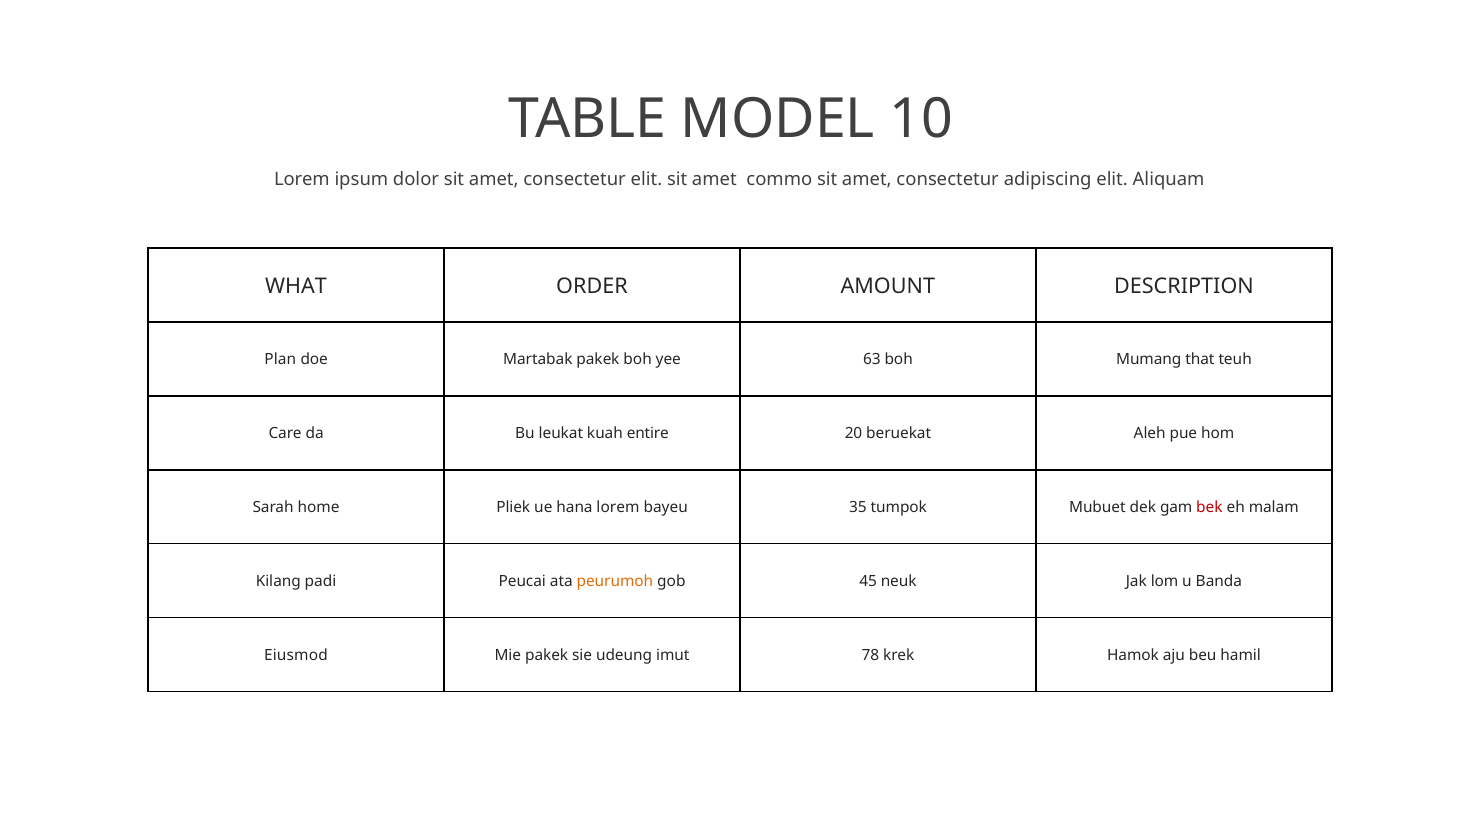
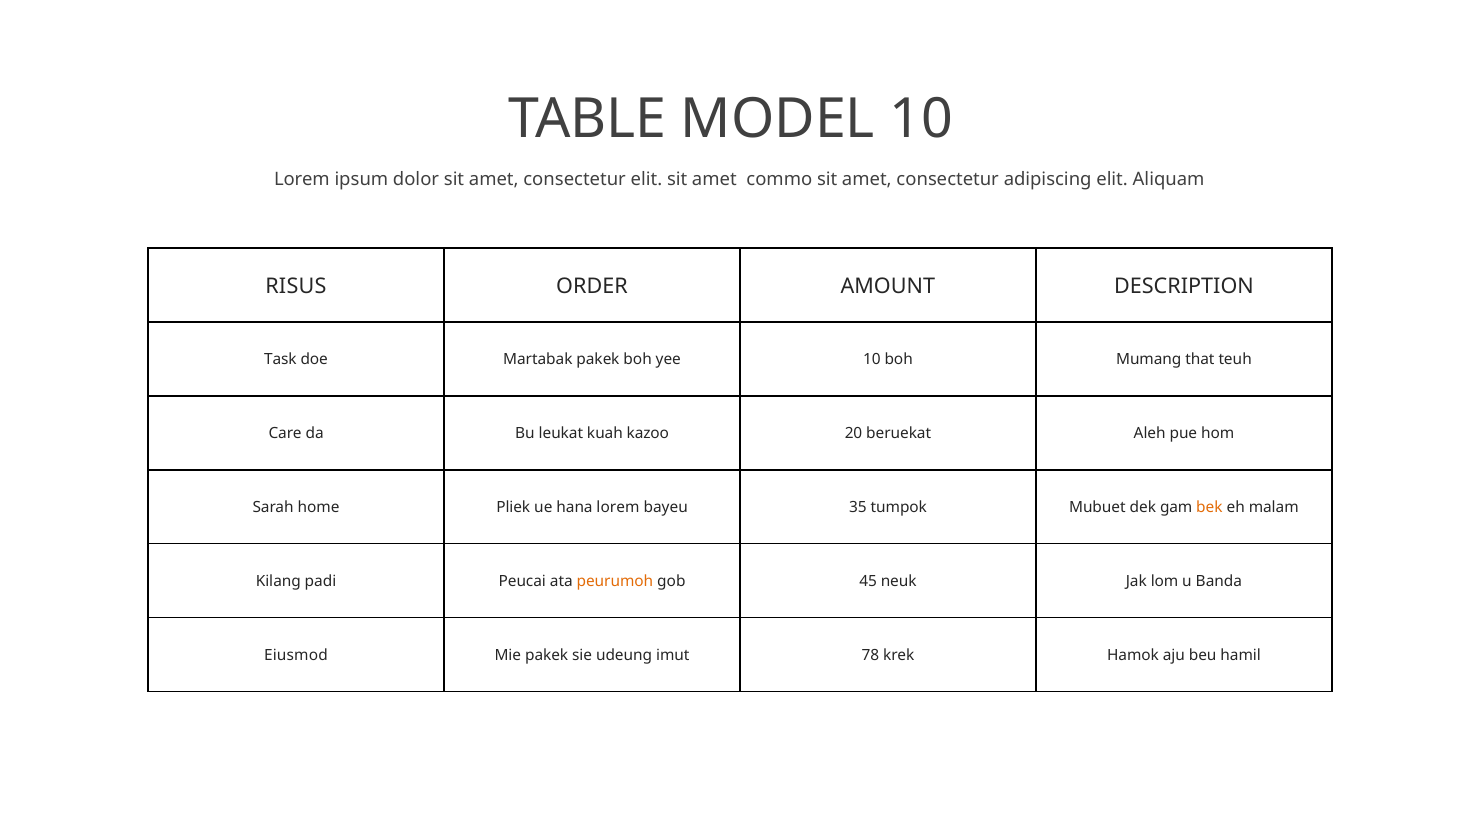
WHAT: WHAT -> RISUS (296, 286)
Plan: Plan -> Task (280, 360)
yee 63: 63 -> 10 (872, 360)
entire: entire -> kazoo (648, 434)
bek colour: red -> orange (1209, 508)
